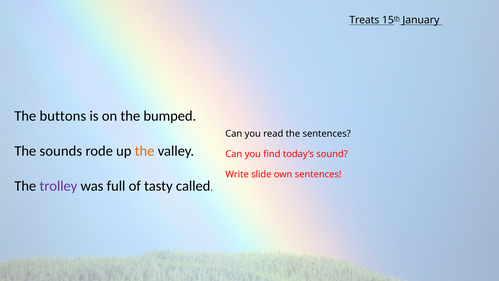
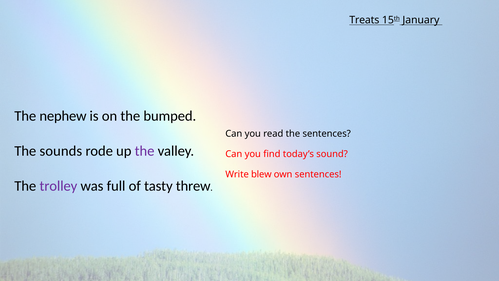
buttons: buttons -> nephew (63, 116)
the colour: orange -> purple (145, 151)
slide: slide -> blew (261, 174)
called: called -> threw (193, 186)
